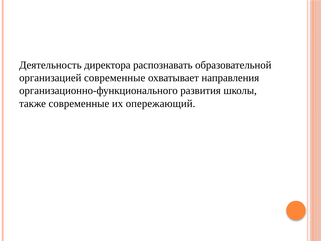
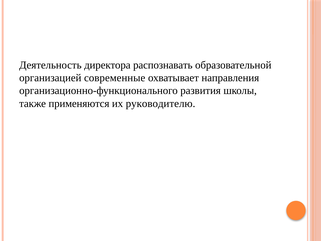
также современные: современные -> применяются (79, 103)
опережающий: опережающий -> руководителю (161, 103)
